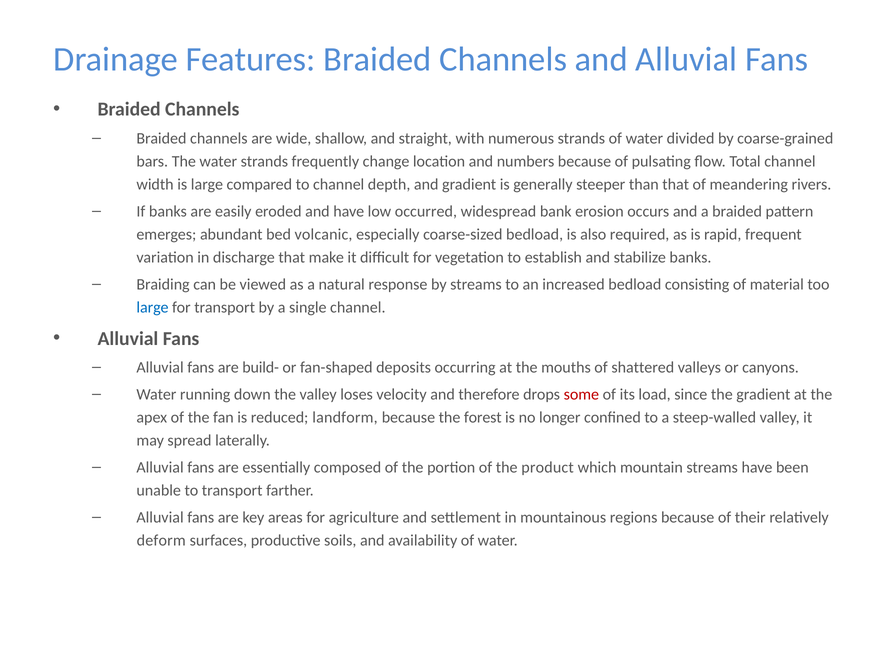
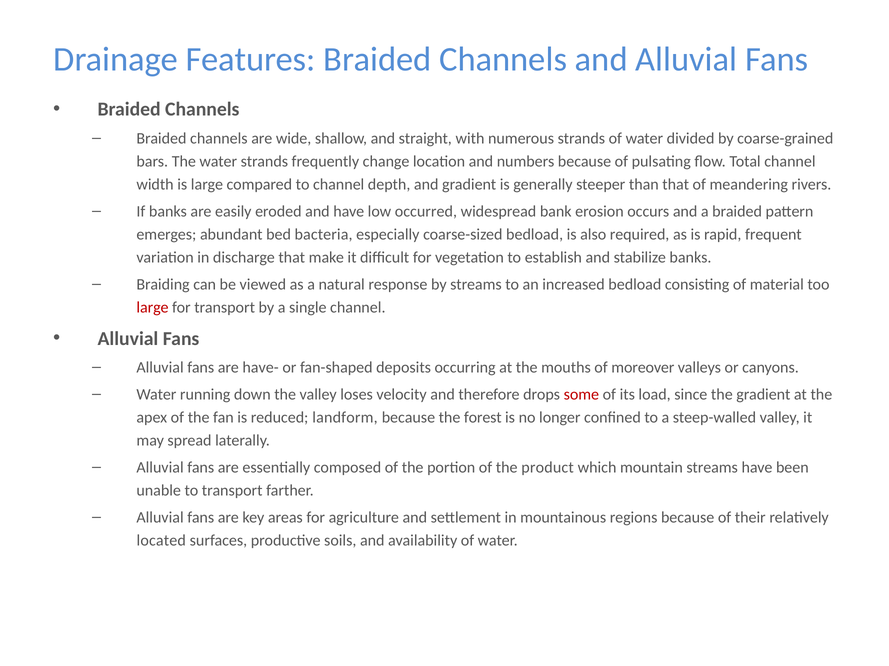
volcanic: volcanic -> bacteria (324, 235)
large colour: blue -> red (153, 308)
build-: build- -> have- (261, 368)
shattered: shattered -> moreover (643, 368)
deform: deform -> located (161, 541)
